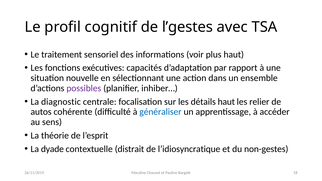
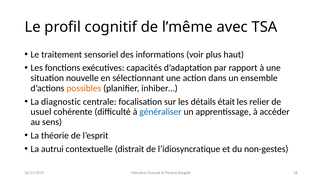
l’gestes: l’gestes -> l’même (187, 27)
possibles colour: purple -> orange (84, 88)
détails haut: haut -> était (226, 102)
autos: autos -> usuel (41, 112)
dyade: dyade -> autrui (52, 149)
